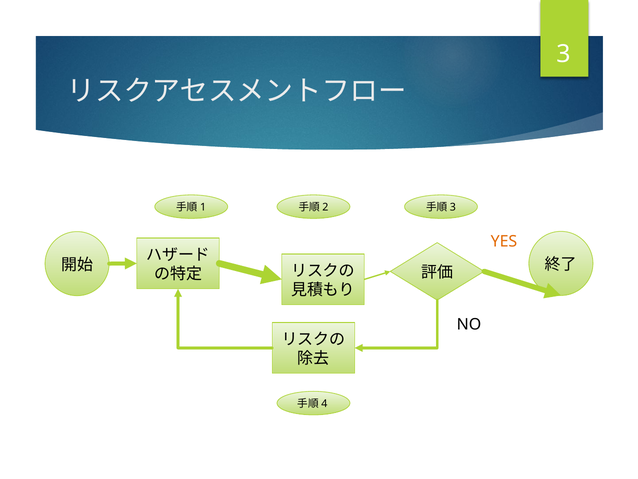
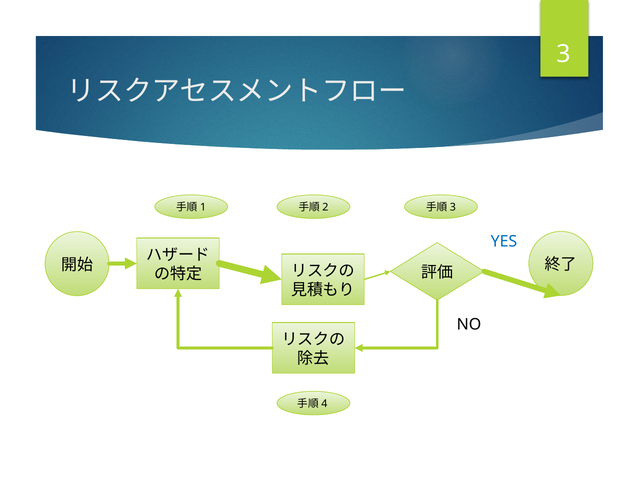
YES colour: orange -> blue (504, 241)
